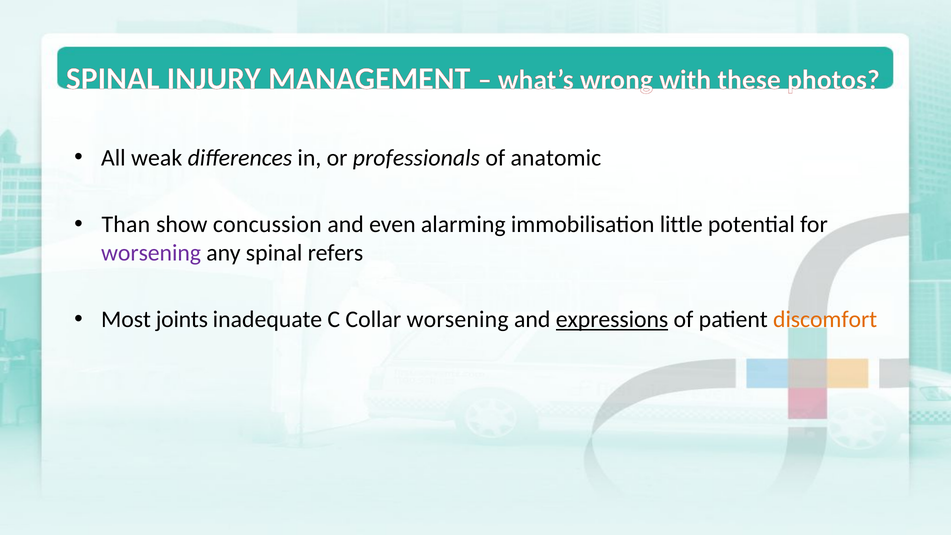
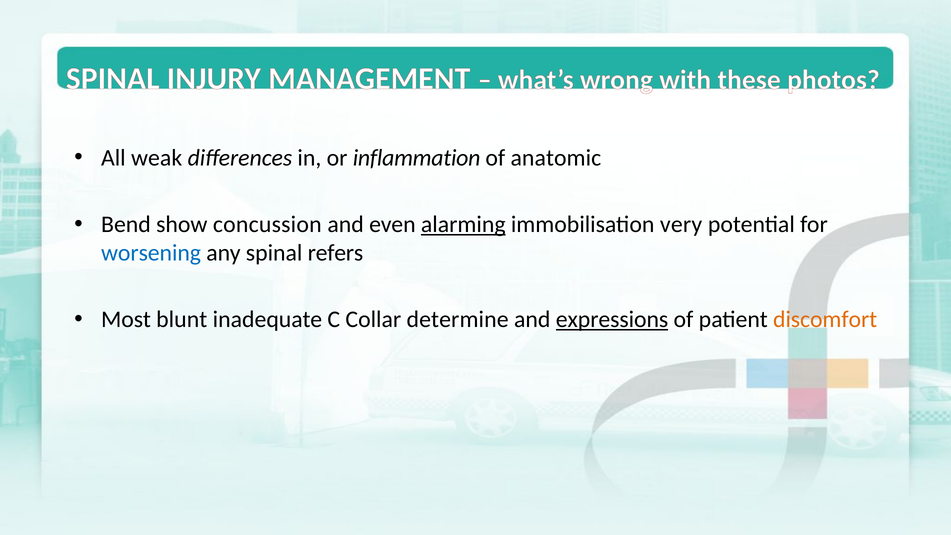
professionals: professionals -> inflammation (417, 158)
Than: Than -> Bend (126, 224)
alarming underline: none -> present (463, 224)
little: little -> very (681, 224)
worsening colour: purple -> blue (151, 253)
joints: joints -> blunt (182, 320)
Collar worsening: worsening -> determine (458, 320)
